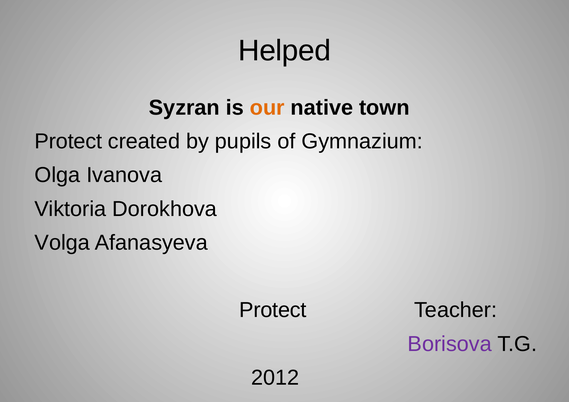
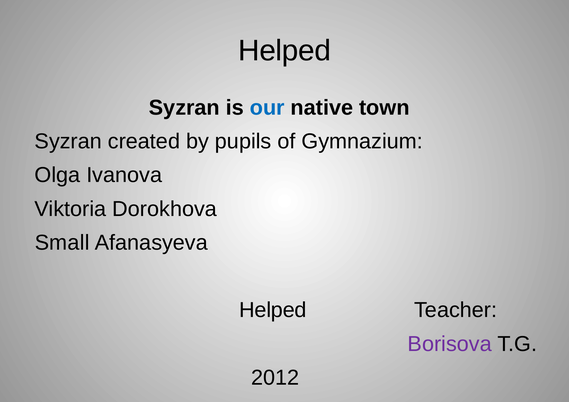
our colour: orange -> blue (267, 108)
Protect: Protect -> Syzran (68, 142)
Volga: Volga -> Small (62, 243)
Protect: Protect -> Helped (273, 310)
